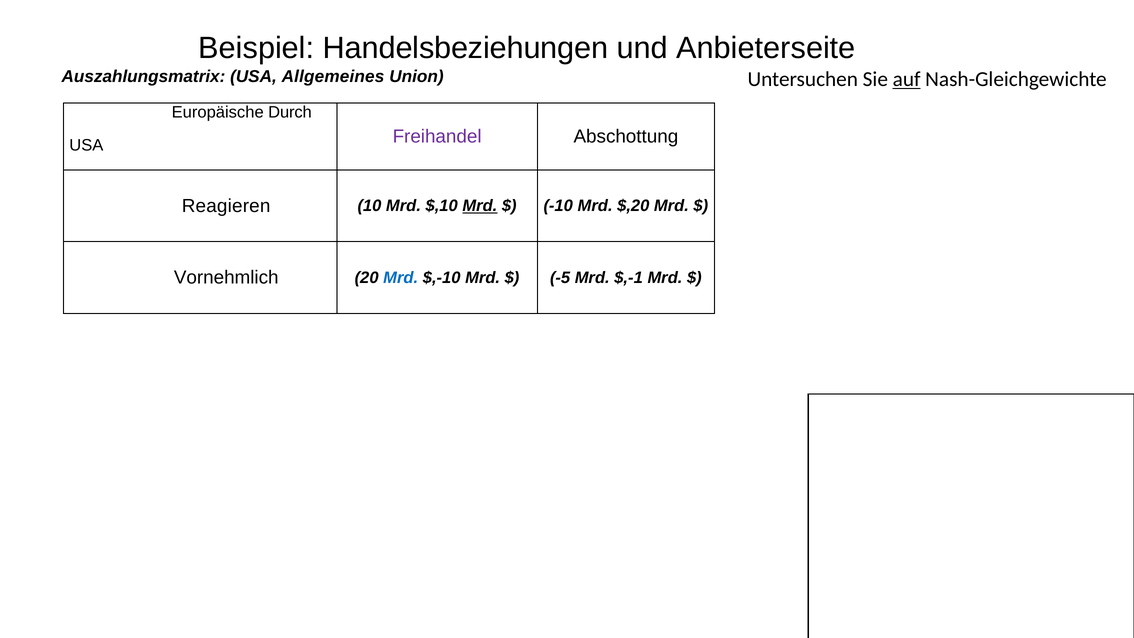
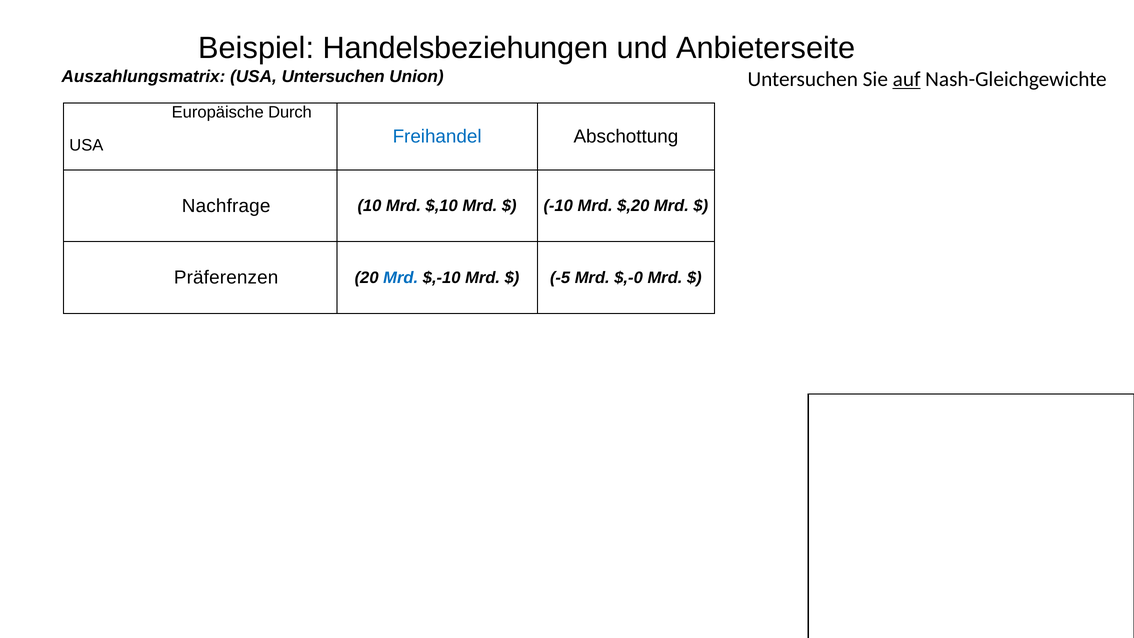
USA Allgemeines: Allgemeines -> Untersuchen (333, 76)
Freihandel colour: purple -> blue (437, 137)
Reagieren: Reagieren -> Nachfrage (226, 206)
Mrd underline: present -> none (480, 206)
Vornehmlich: Vornehmlich -> Präferenzen (226, 278)
$,-1: $,-1 -> $,-0 (629, 278)
